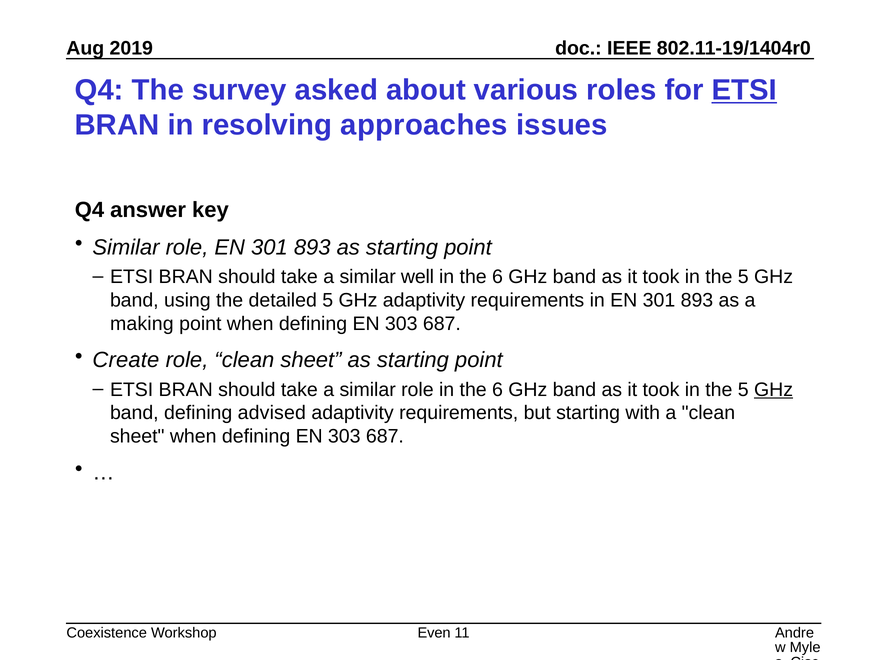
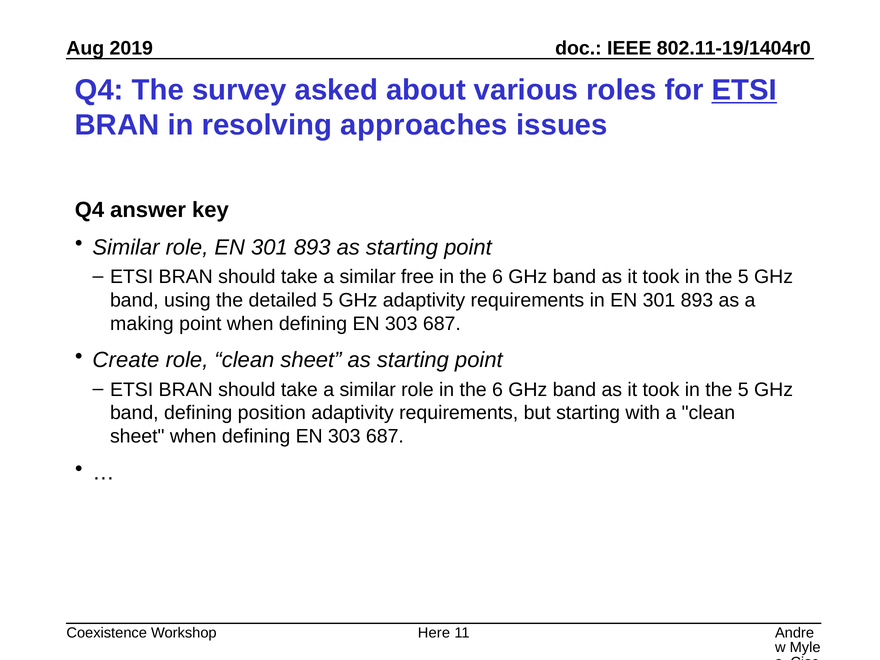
well: well -> free (418, 277)
GHz underline: present -> none (774, 390)
advised: advised -> position (272, 413)
Even: Even -> Here (434, 633)
